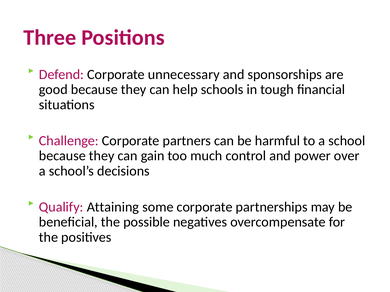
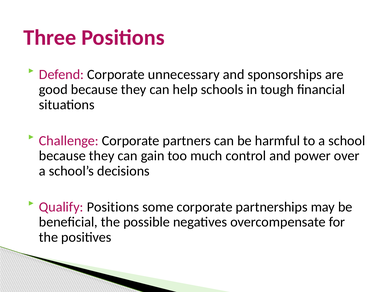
Qualify Attaining: Attaining -> Positions (113, 207)
